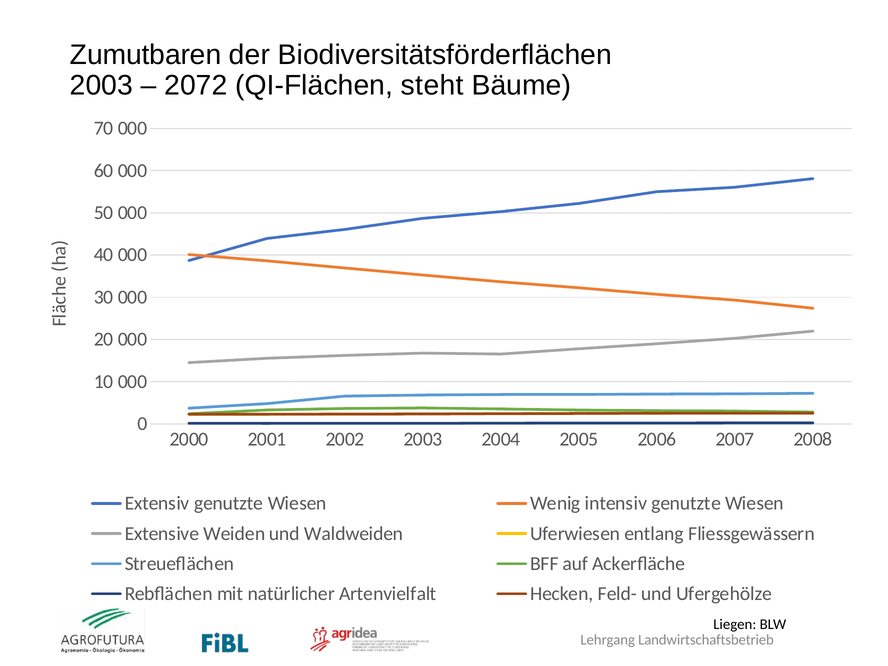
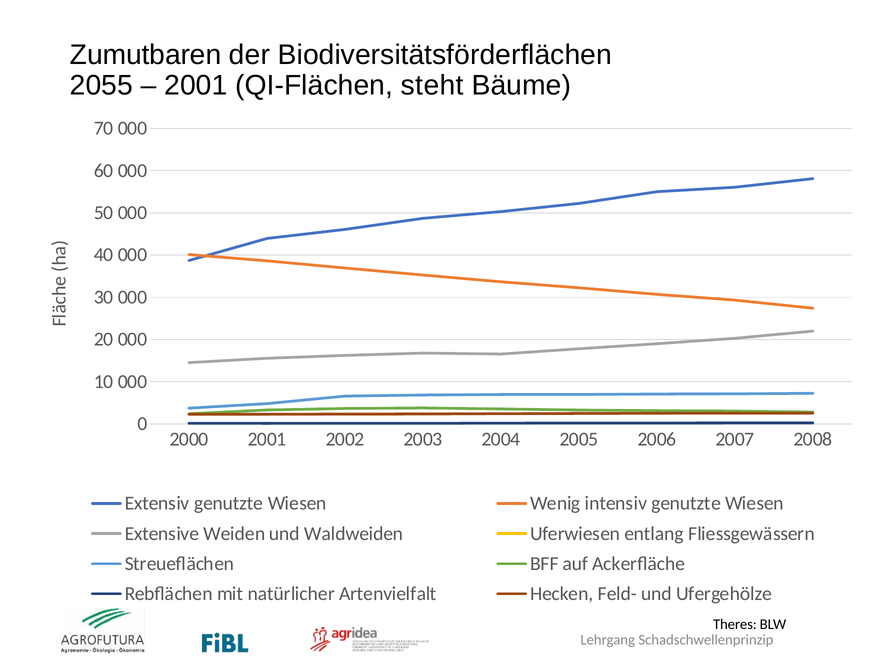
2003: 2003 -> 2055 (101, 86)
2072: 2072 -> 2001 (196, 86)
Liegen: Liegen -> Theres (735, 624)
Landwirtschaftsbetrieb: Landwirtschaftsbetrieb -> Schadschwellenprinzip (706, 640)
